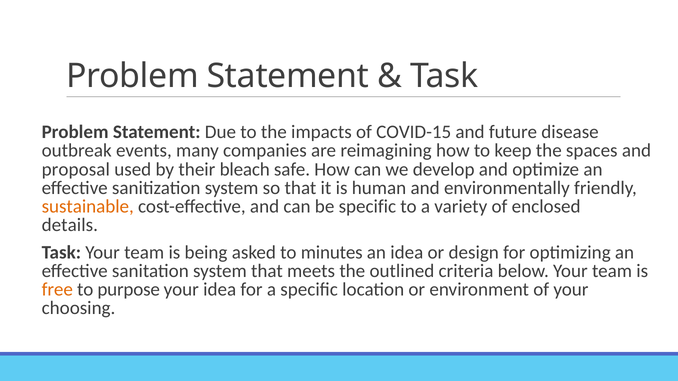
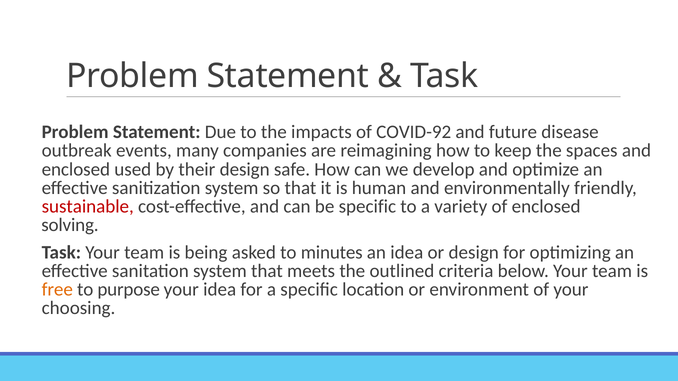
COVID-15: COVID-15 -> COVID-92 (414, 132)
proposal: proposal -> enclosed (76, 169)
their bleach: bleach -> design (245, 169)
sustainable colour: orange -> red (88, 207)
details: details -> solving (70, 225)
